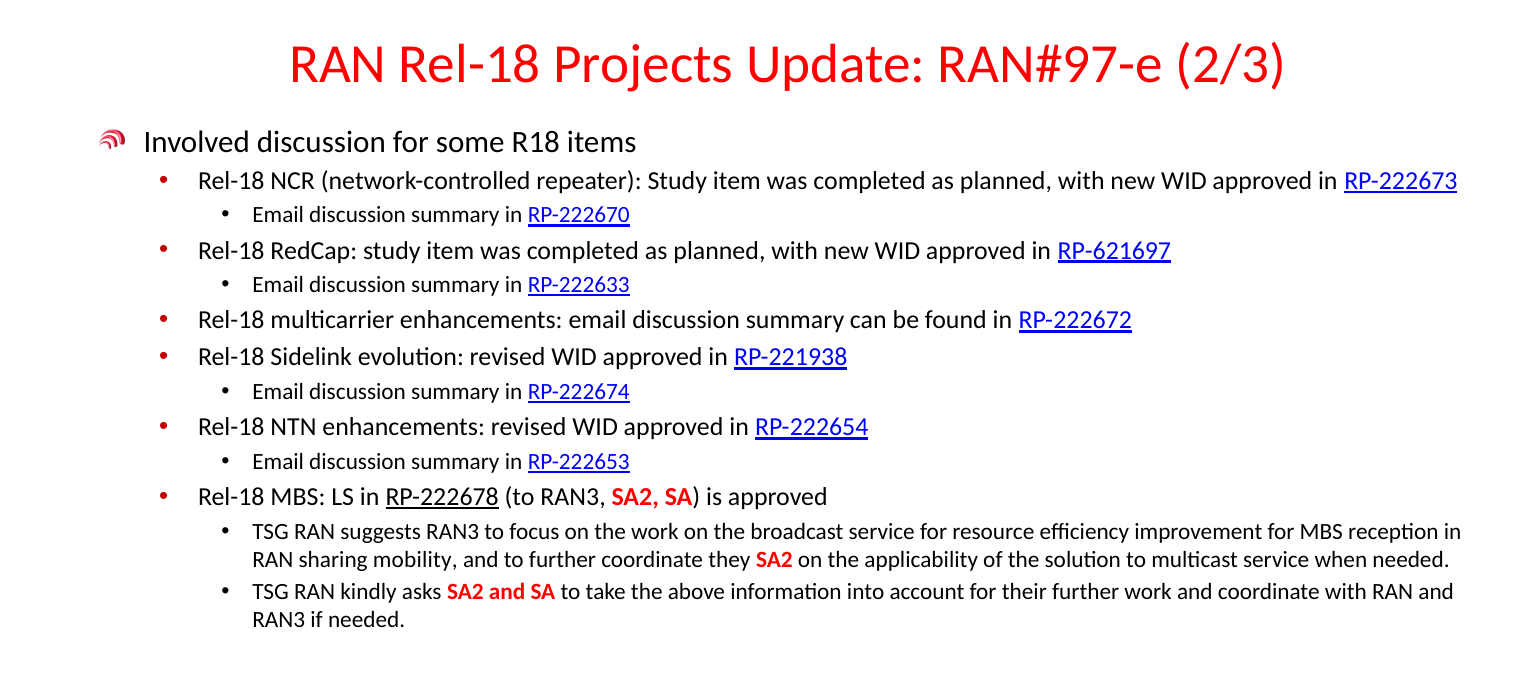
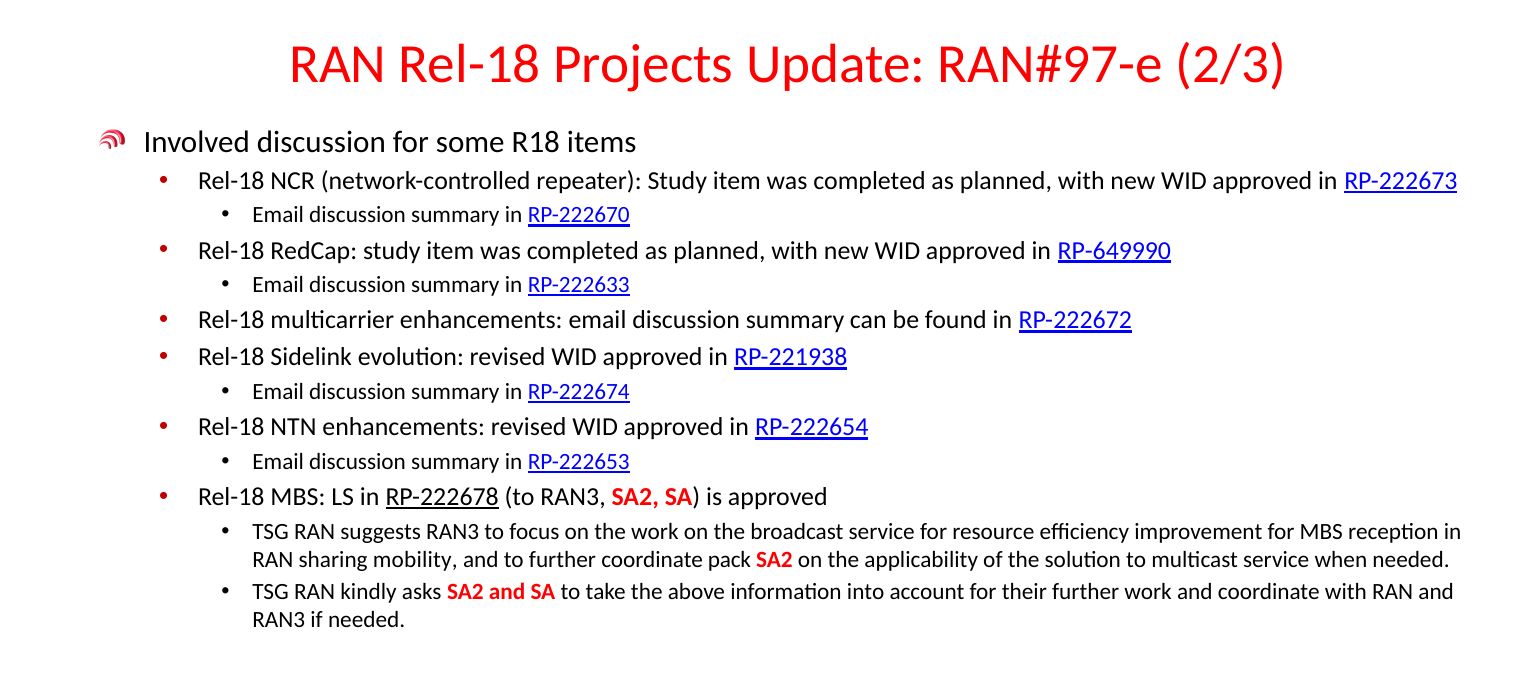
RP-621697: RP-621697 -> RP-649990 (1114, 251)
they: they -> pack (729, 560)
